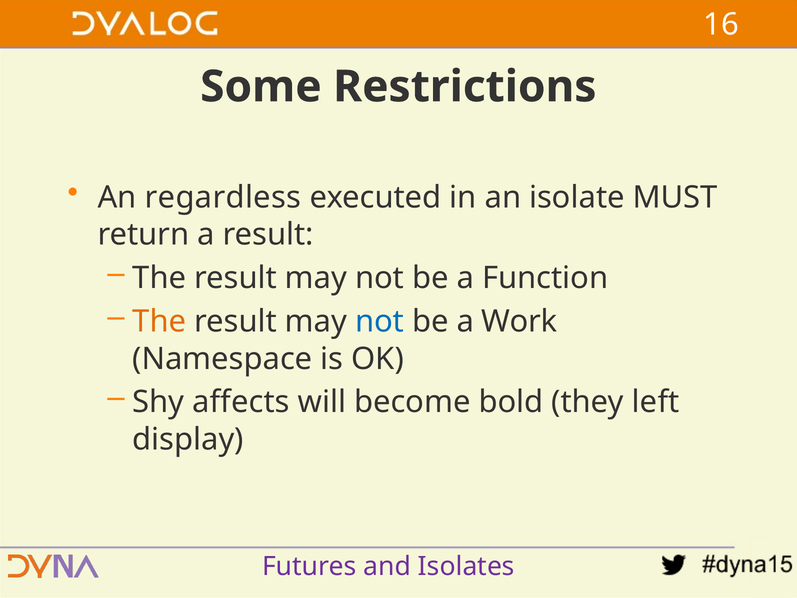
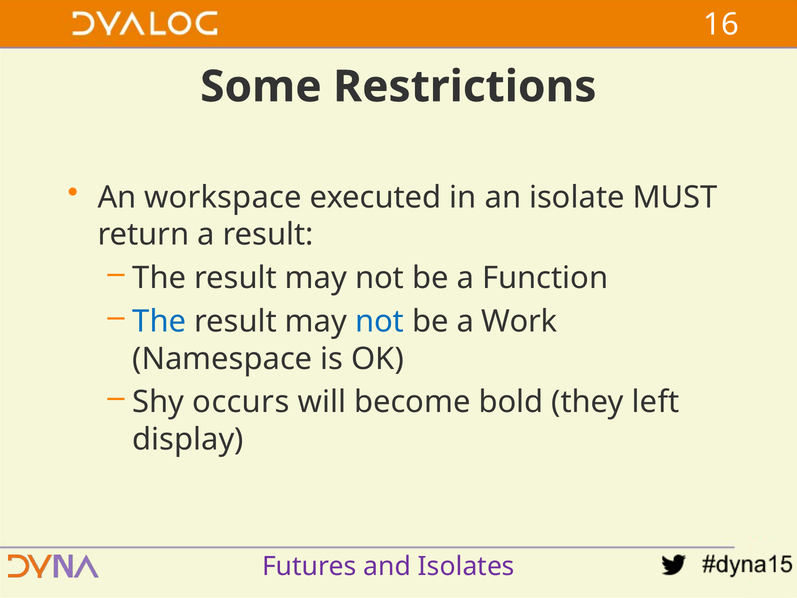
regardless: regardless -> workspace (223, 197)
The colour: orange -> blue (159, 321)
affects: affects -> occurs (241, 402)
